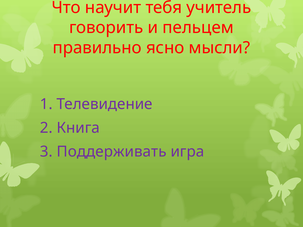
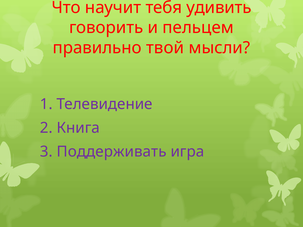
учитель: учитель -> удивить (219, 8)
ясно: ясно -> твой (165, 48)
